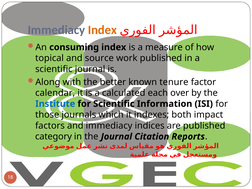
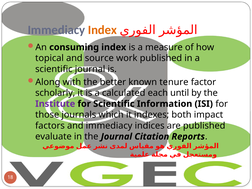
calendar: calendar -> scholarly (55, 93)
over: over -> until (180, 93)
Institute colour: blue -> purple (55, 104)
category: category -> evaluate (53, 137)
